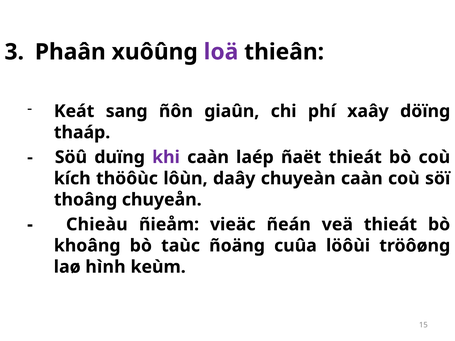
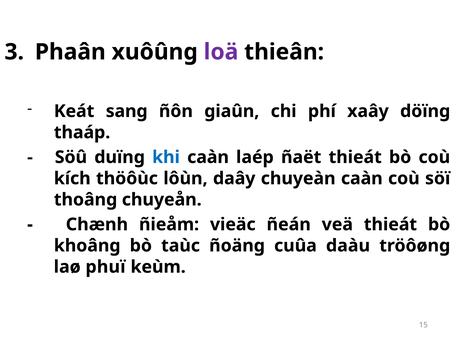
khi colour: purple -> blue (166, 157)
Chieàu: Chieàu -> Chænh (97, 225)
löôùi: löôùi -> daàu (348, 246)
hình: hình -> phuï (105, 267)
